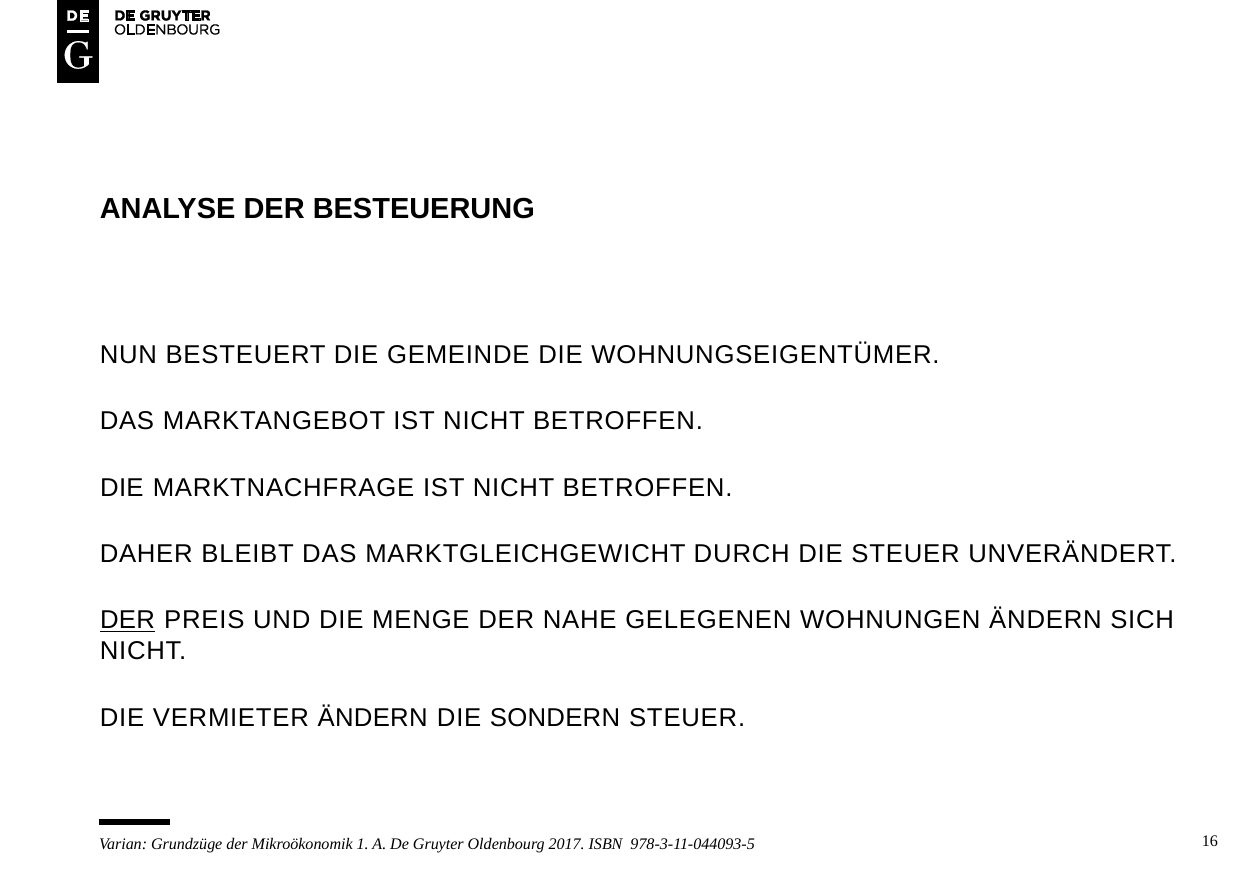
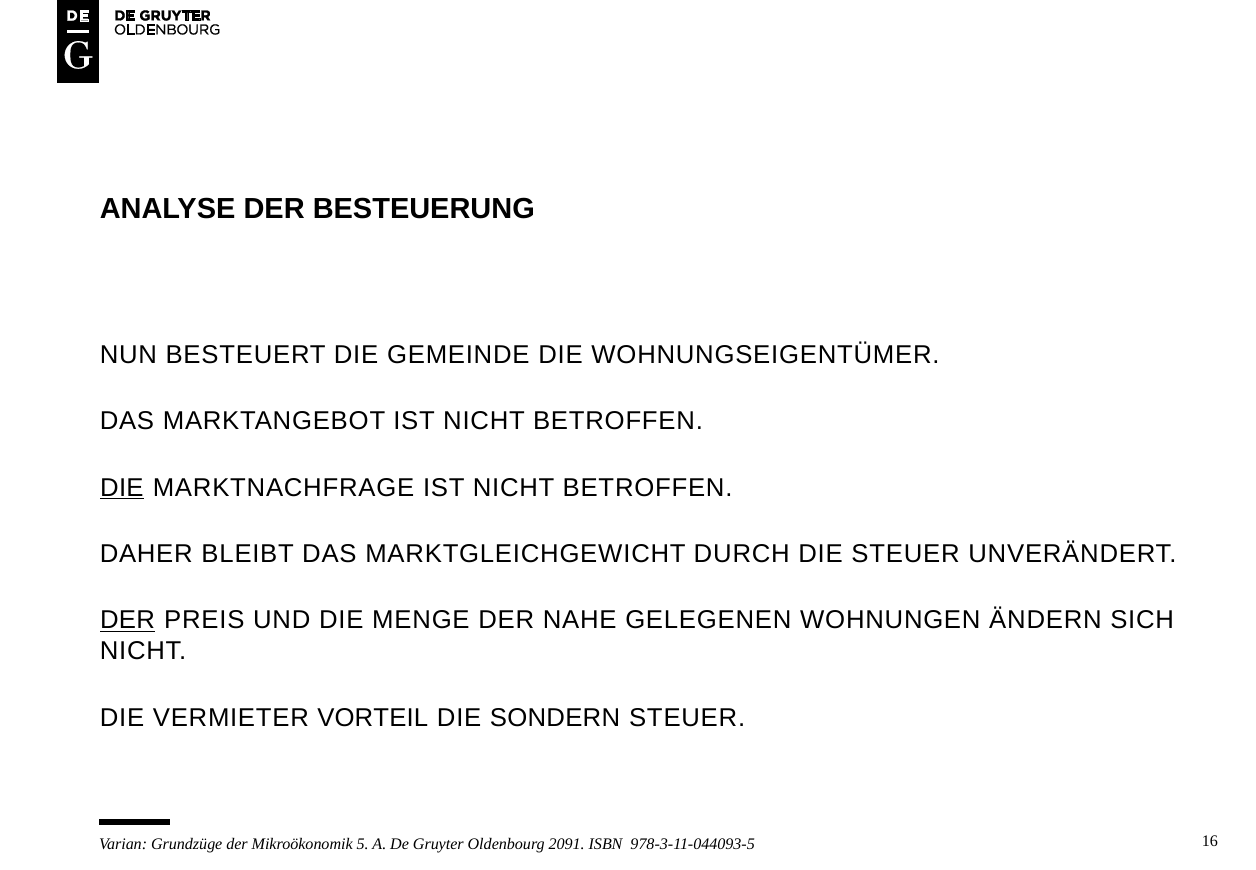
DIE underline: none -> present (122, 487)
VERMIETER ÄNDERN: ÄNDERN -> VORTEIL (373, 717)
1: 1 -> 5 (363, 844)
2017: 2017 -> 2091 (567, 844)
